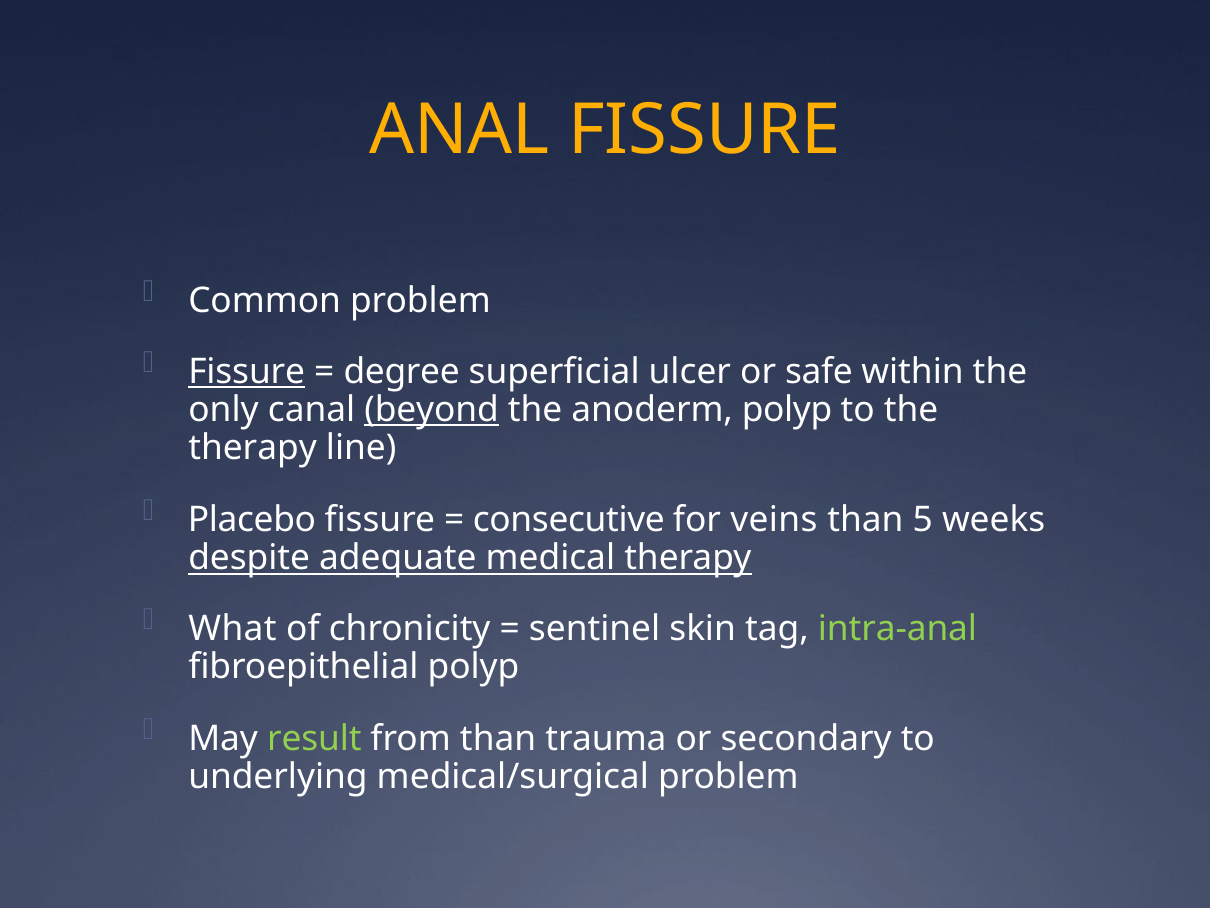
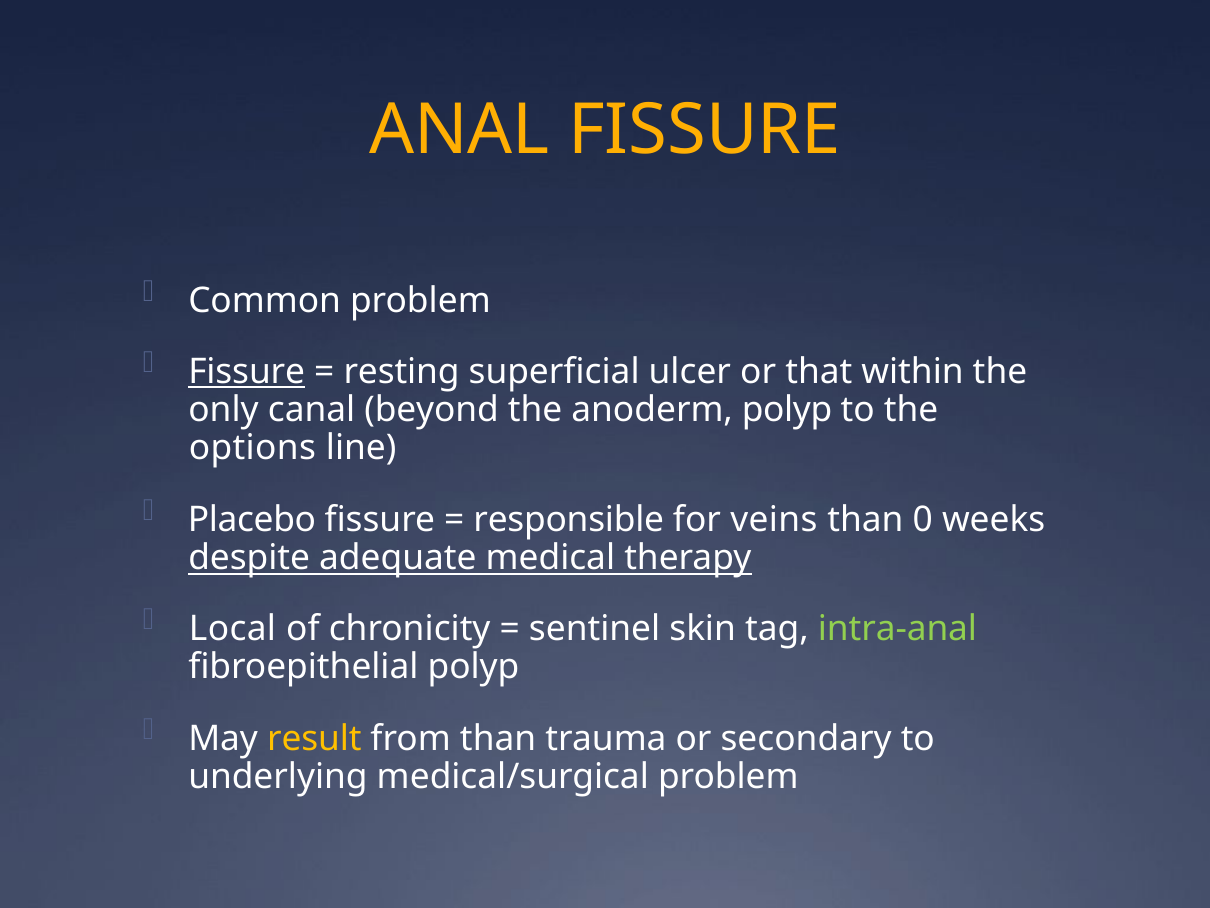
degree: degree -> resting (402, 372)
safe: safe -> that (819, 372)
beyond underline: present -> none (432, 410)
therapy: therapy -> options (252, 448)
consecutive: consecutive -> responsible (569, 519)
5: 5 -> 0 (923, 519)
What: What -> Local (233, 629)
result colour: light green -> yellow (314, 738)
